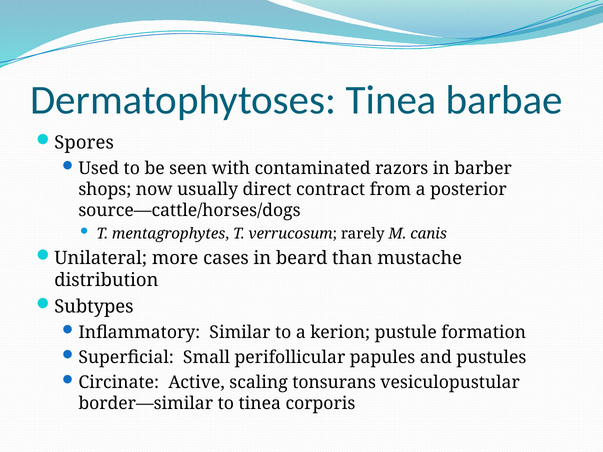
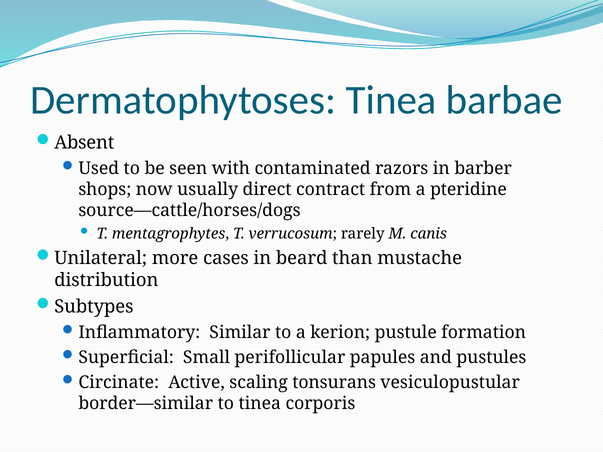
Spores: Spores -> Absent (84, 143)
posterior: posterior -> pteridine (468, 190)
